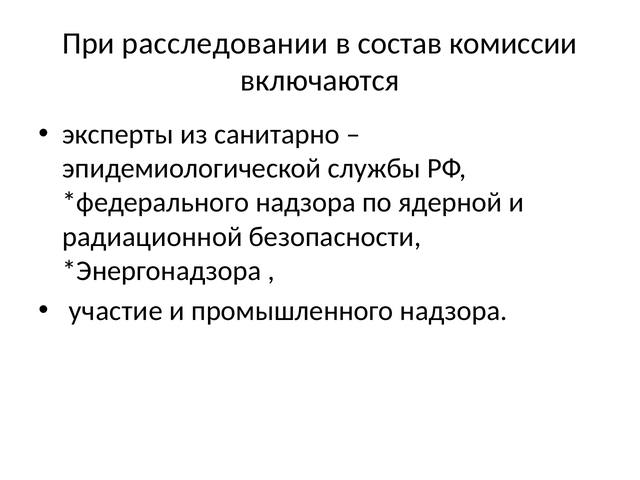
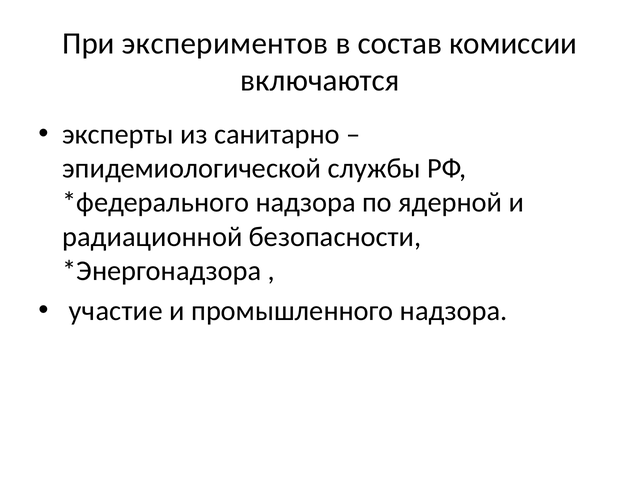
расследовании: расследовании -> экспериментов (225, 43)
